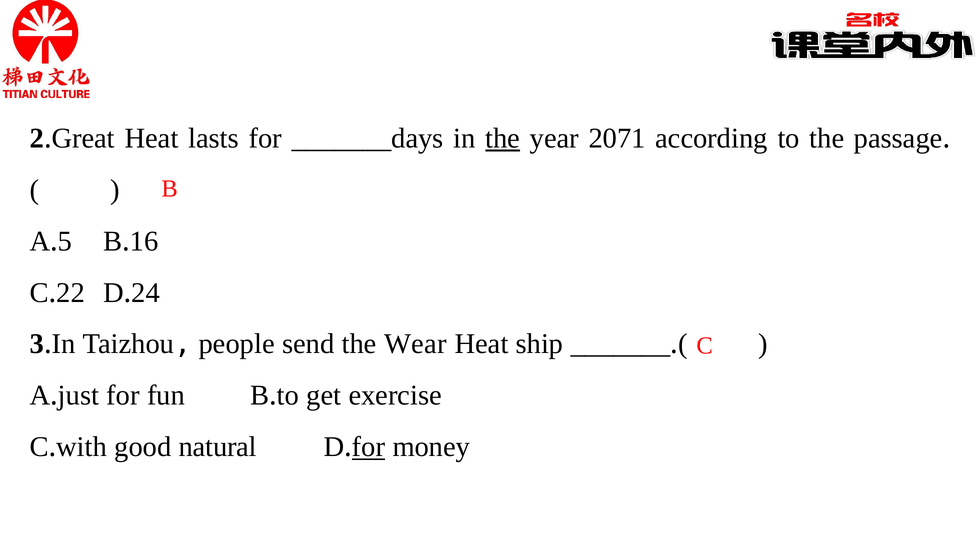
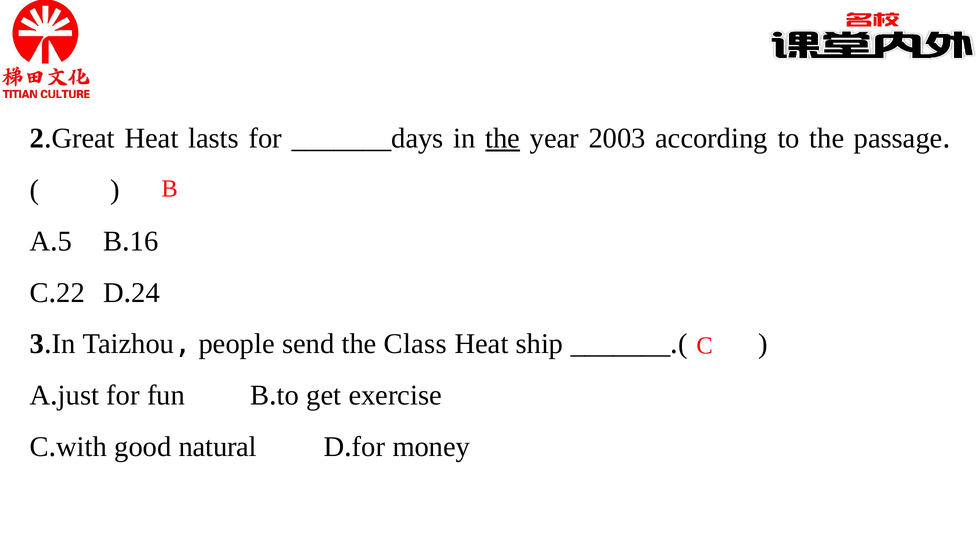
2071: 2071 -> 2003 (617, 138)
Wear: Wear -> Class (415, 344)
for underline: present -> none (369, 447)
